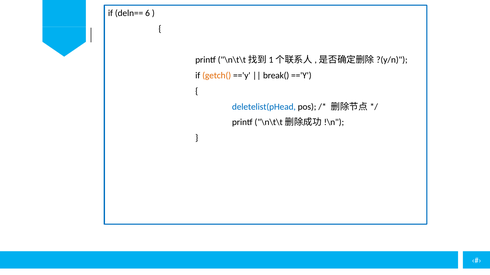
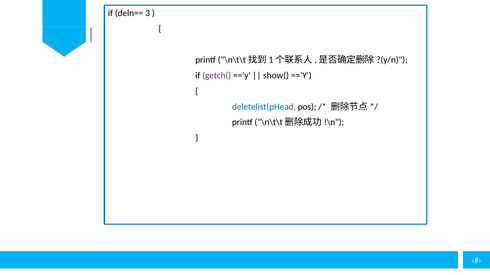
6: 6 -> 3 (148, 13)
getch( colour: orange -> purple (217, 76)
break(: break( -> show( (276, 76)
